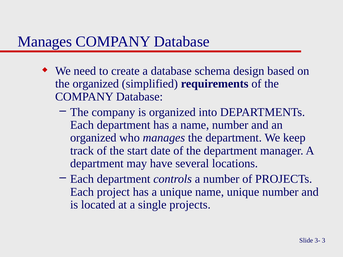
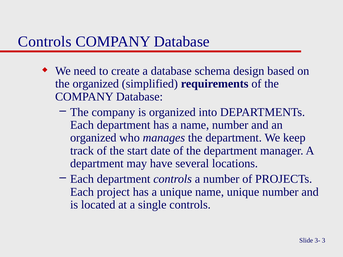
Manages: Manages -> Controls (45, 42)
single projects: projects -> controls (190, 205)
